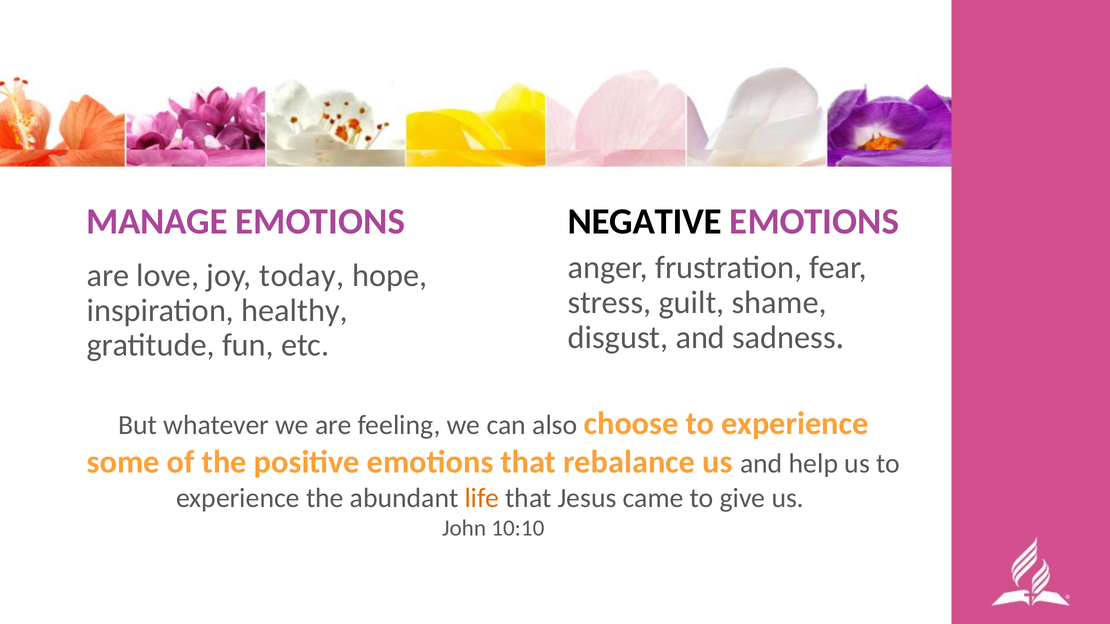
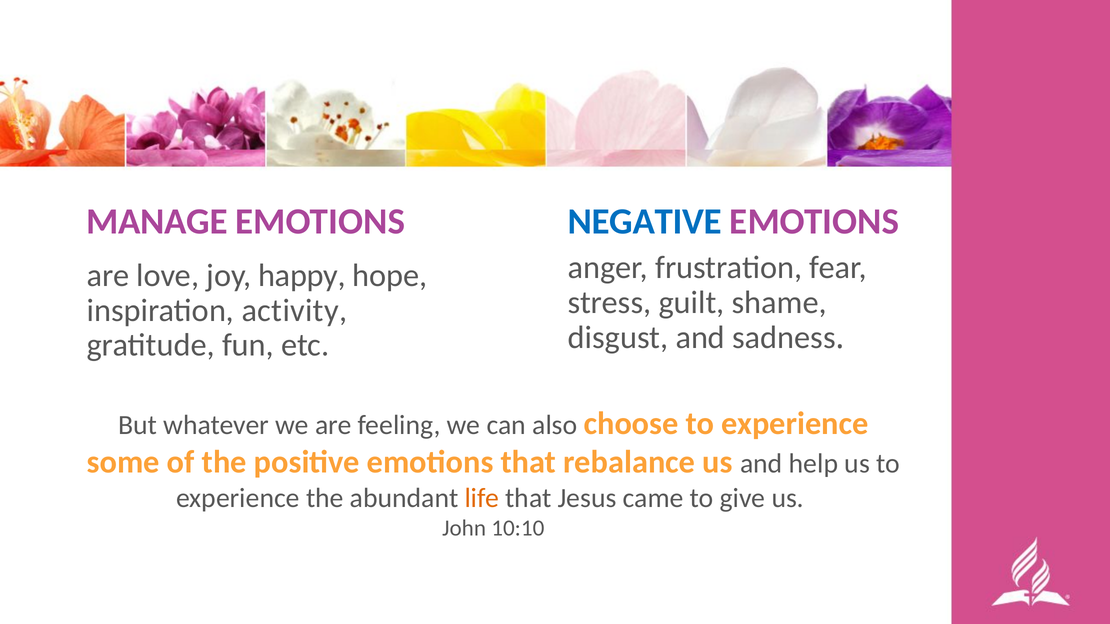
NEGATIVE colour: black -> blue (645, 222)
today: today -> happy (302, 276)
healthy: healthy -> activity (294, 311)
